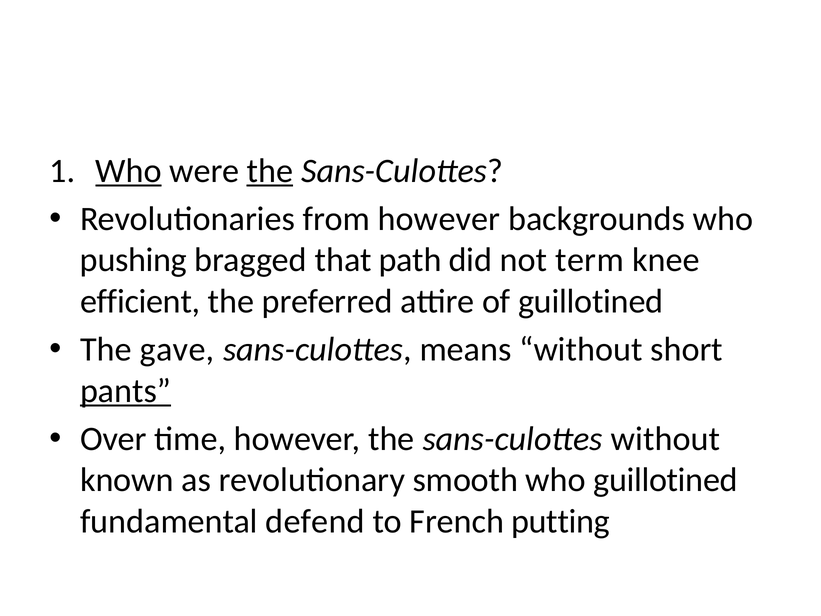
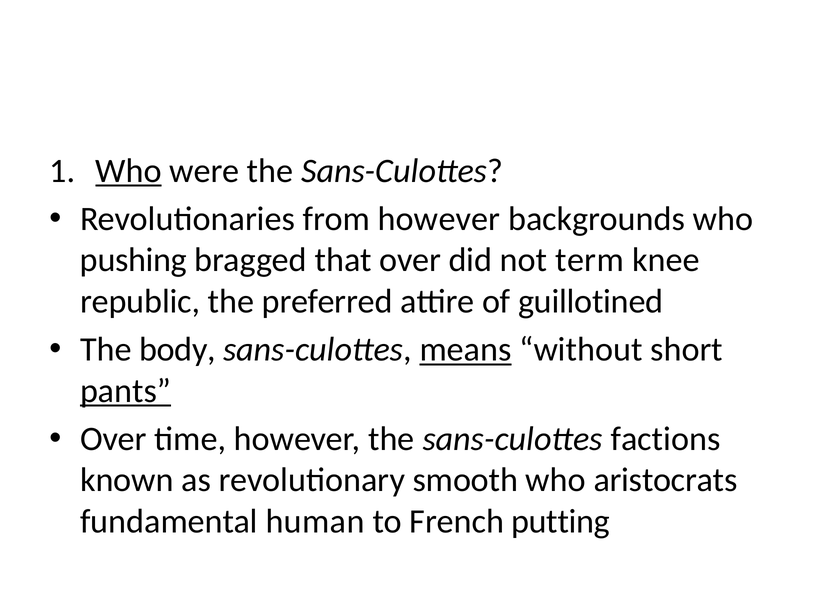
the underline: present -> none (270, 171)
that path: path -> over (410, 260)
efficient: efficient -> republic (140, 301)
gave: gave -> body (177, 350)
means underline: none -> present (466, 350)
sans-culottes without: without -> factions (666, 439)
who guillotined: guillotined -> aristocrats (665, 480)
defend: defend -> human (315, 521)
